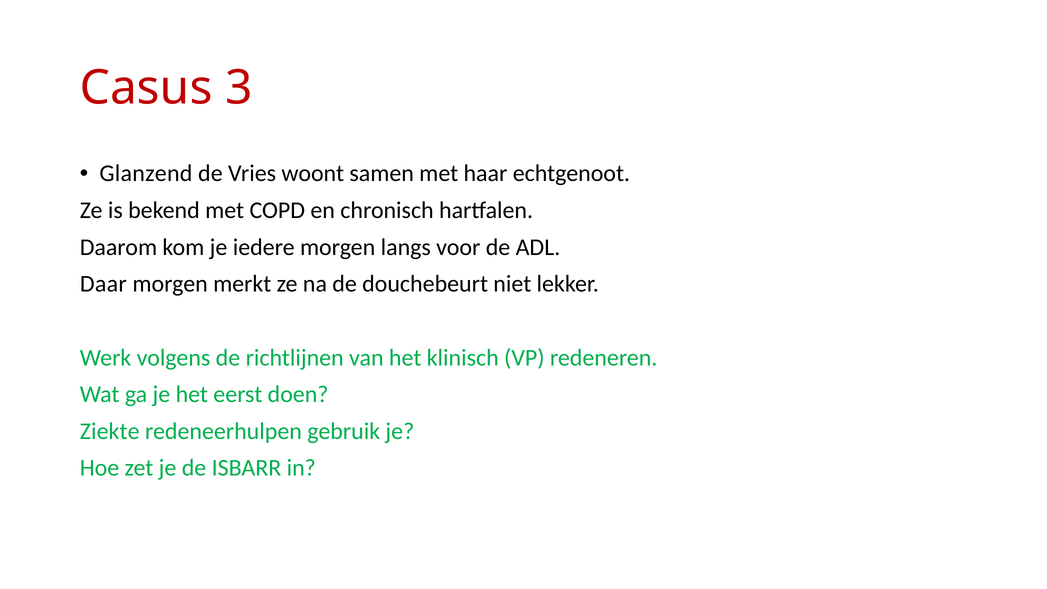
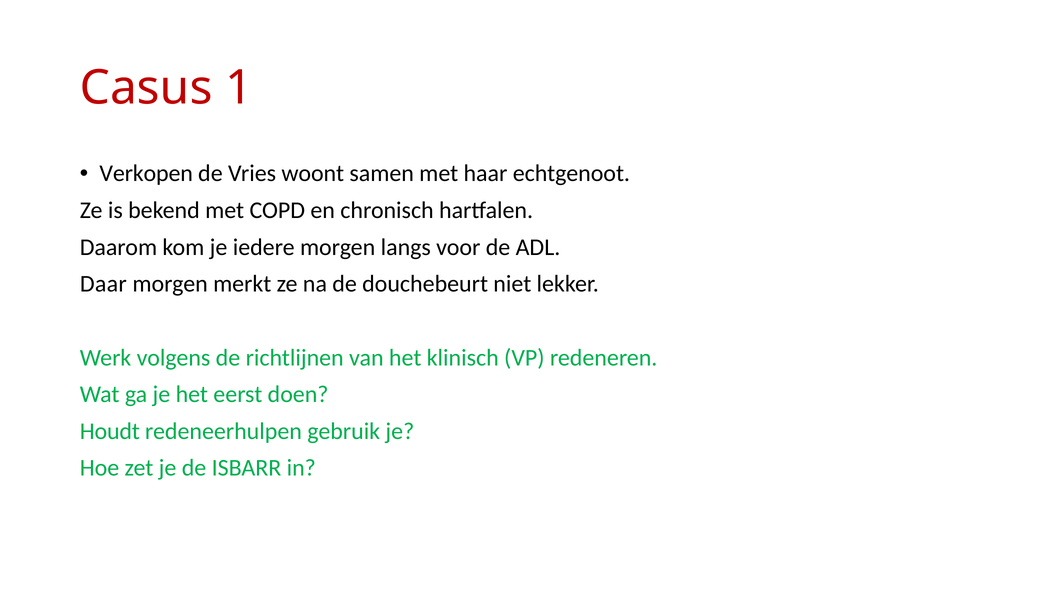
3: 3 -> 1 (239, 88)
Glanzend: Glanzend -> Verkopen (146, 173)
Ziekte: Ziekte -> Houdt (110, 431)
